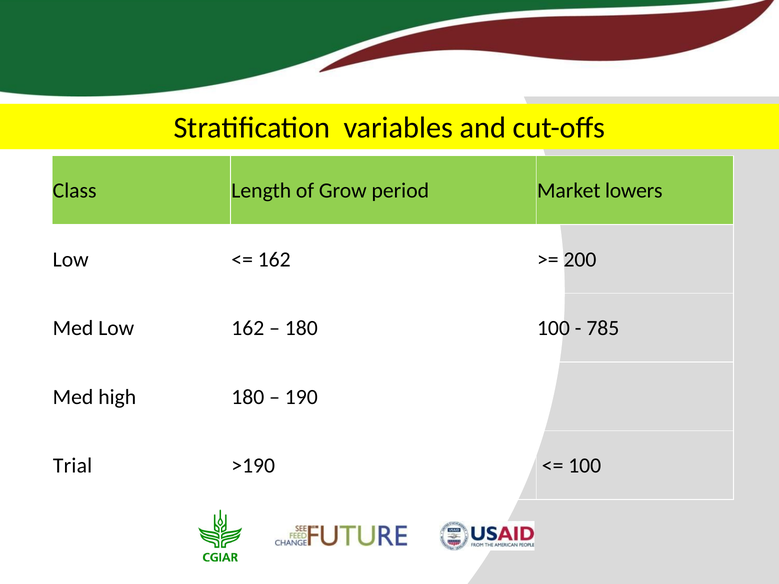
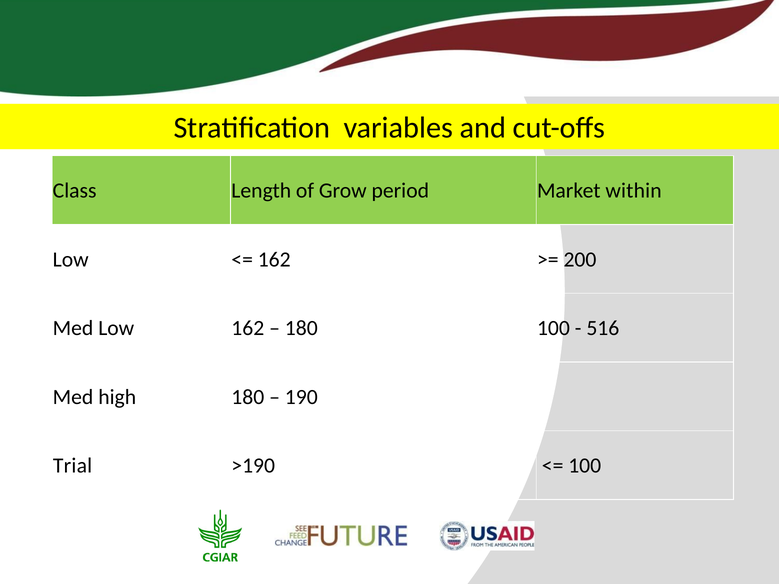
lowers: lowers -> within (634, 191)
785: 785 -> 516 (603, 328)
